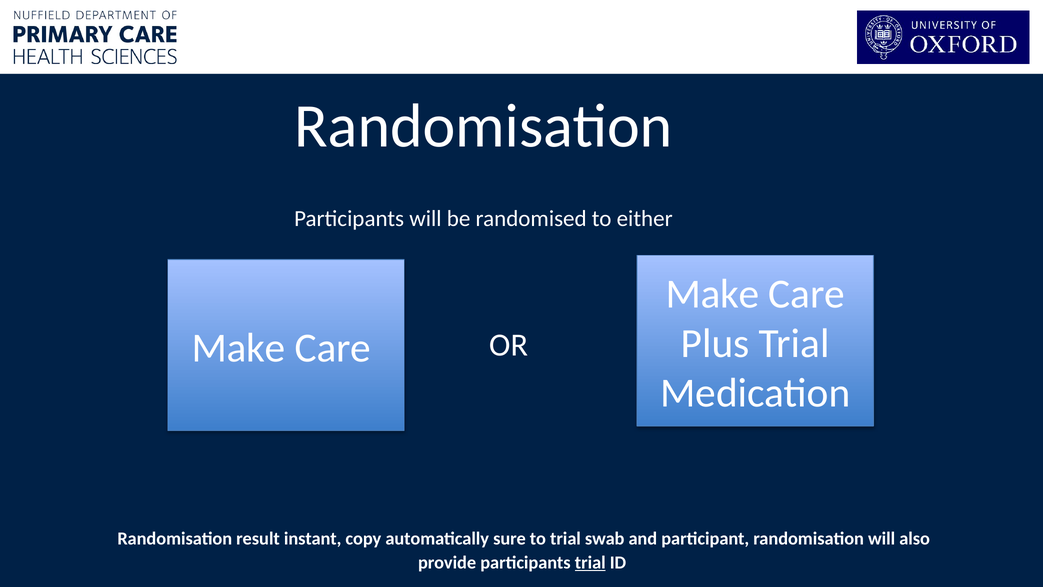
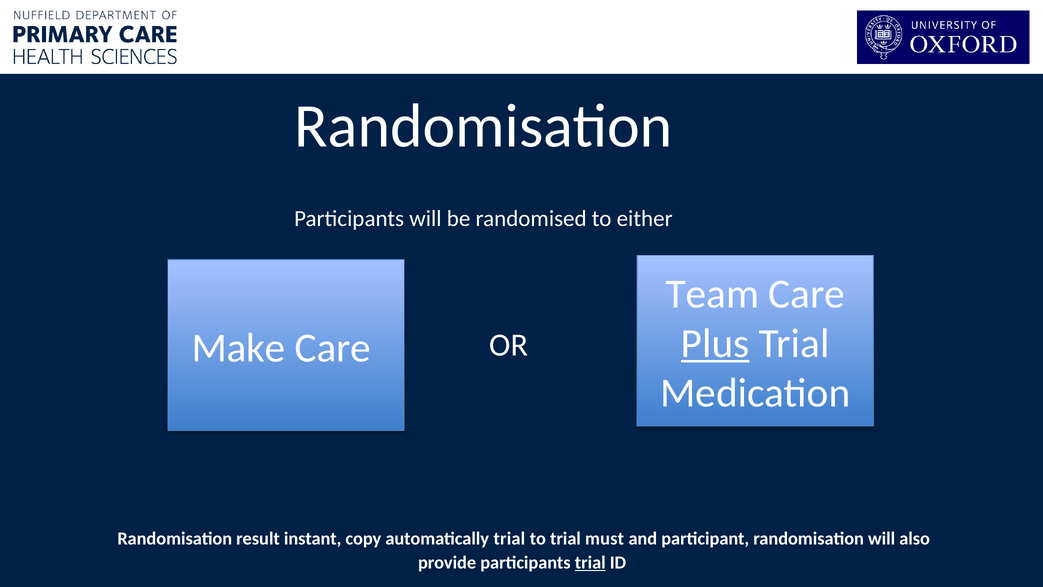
Make: Make -> Team (712, 294)
Plus underline: none -> present (715, 343)
automatically sure: sure -> trial (509, 539)
swab: swab -> must (605, 539)
